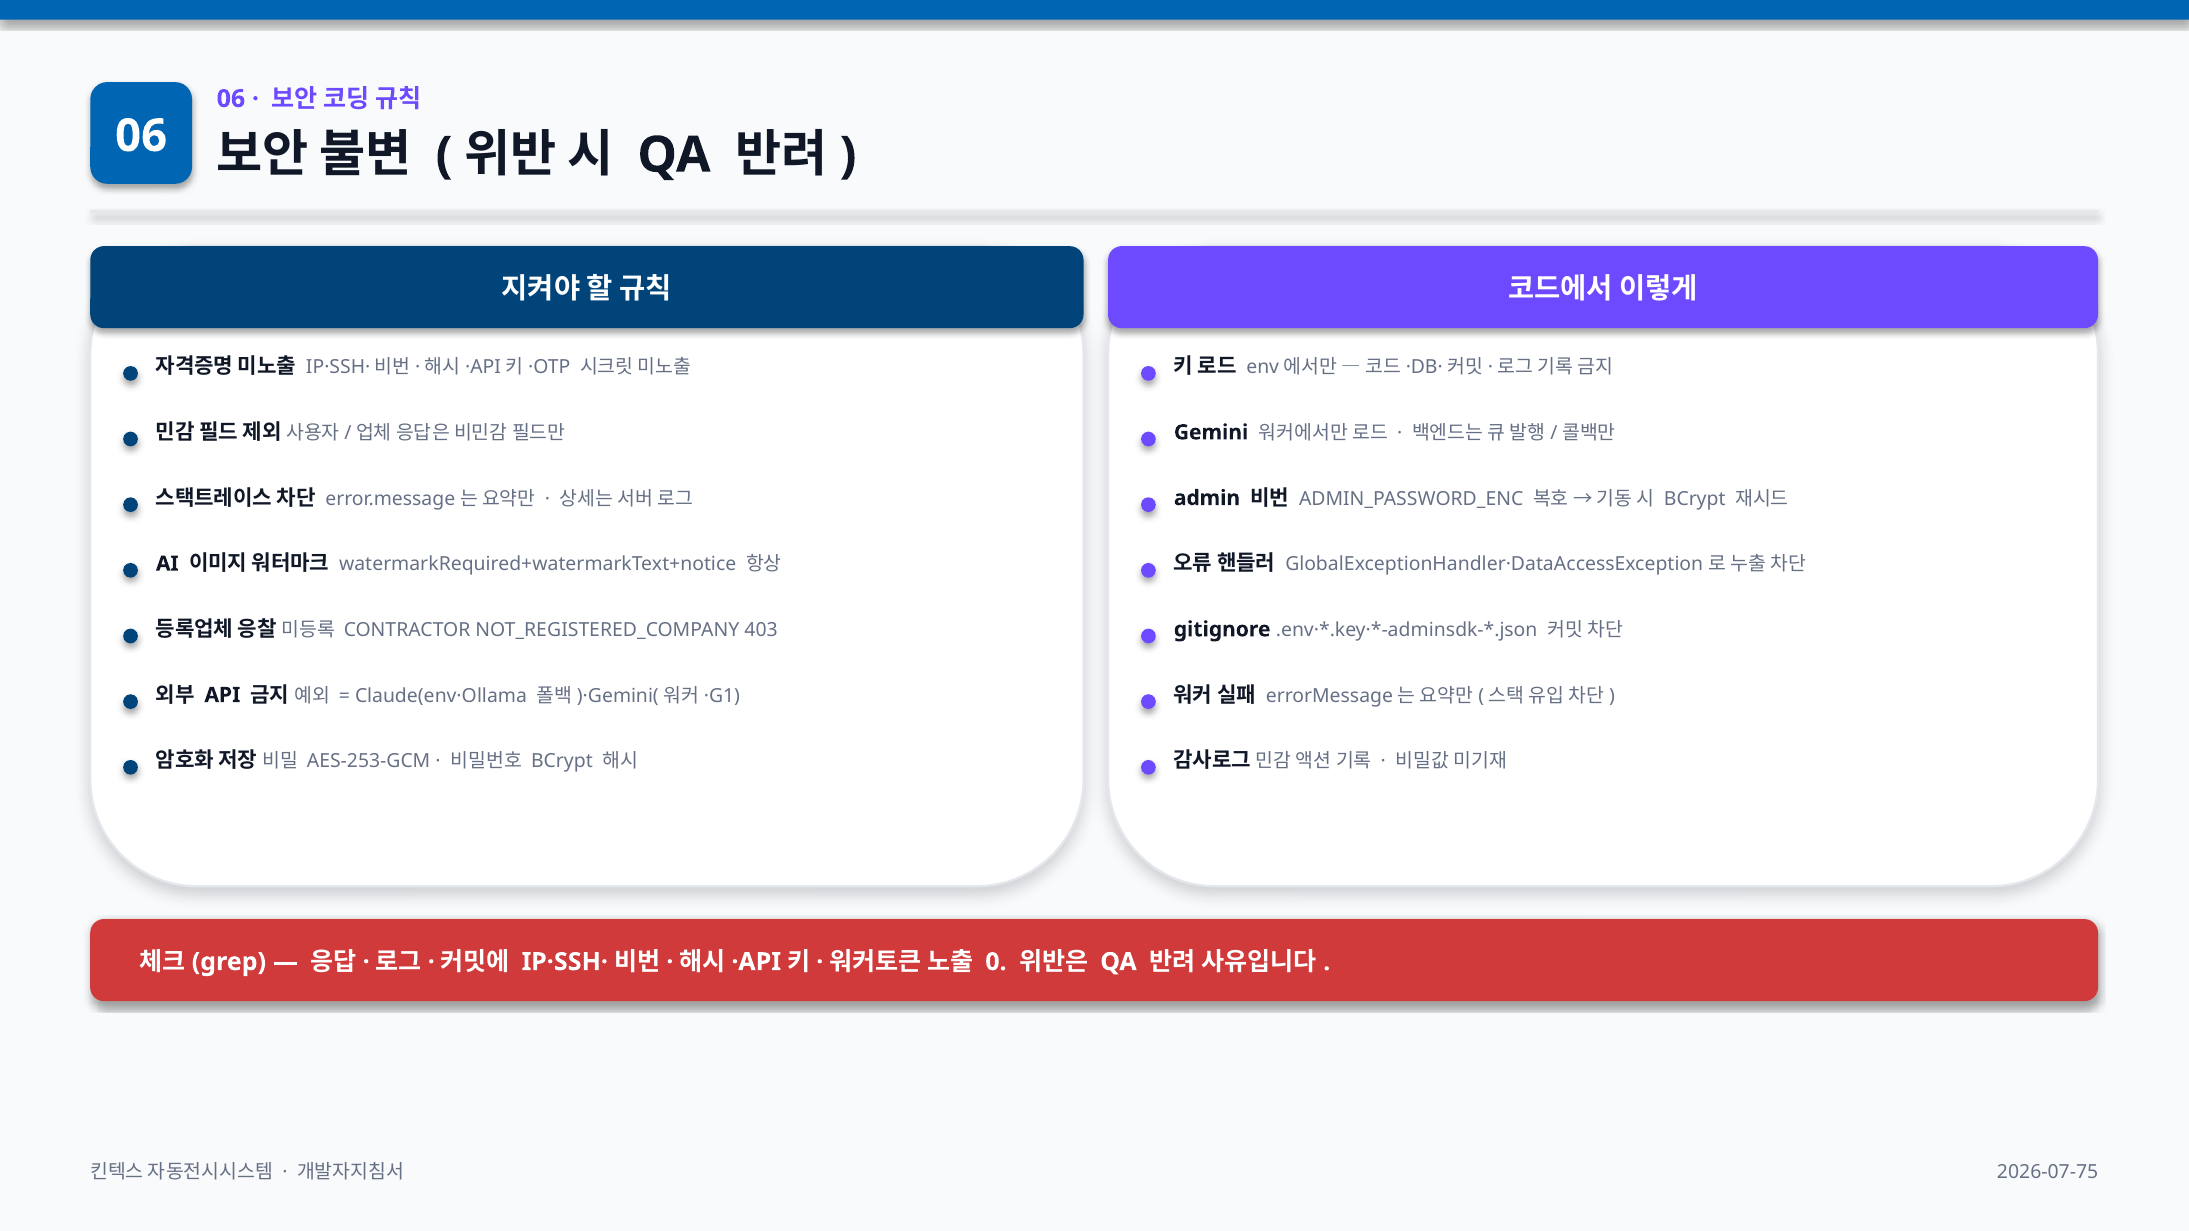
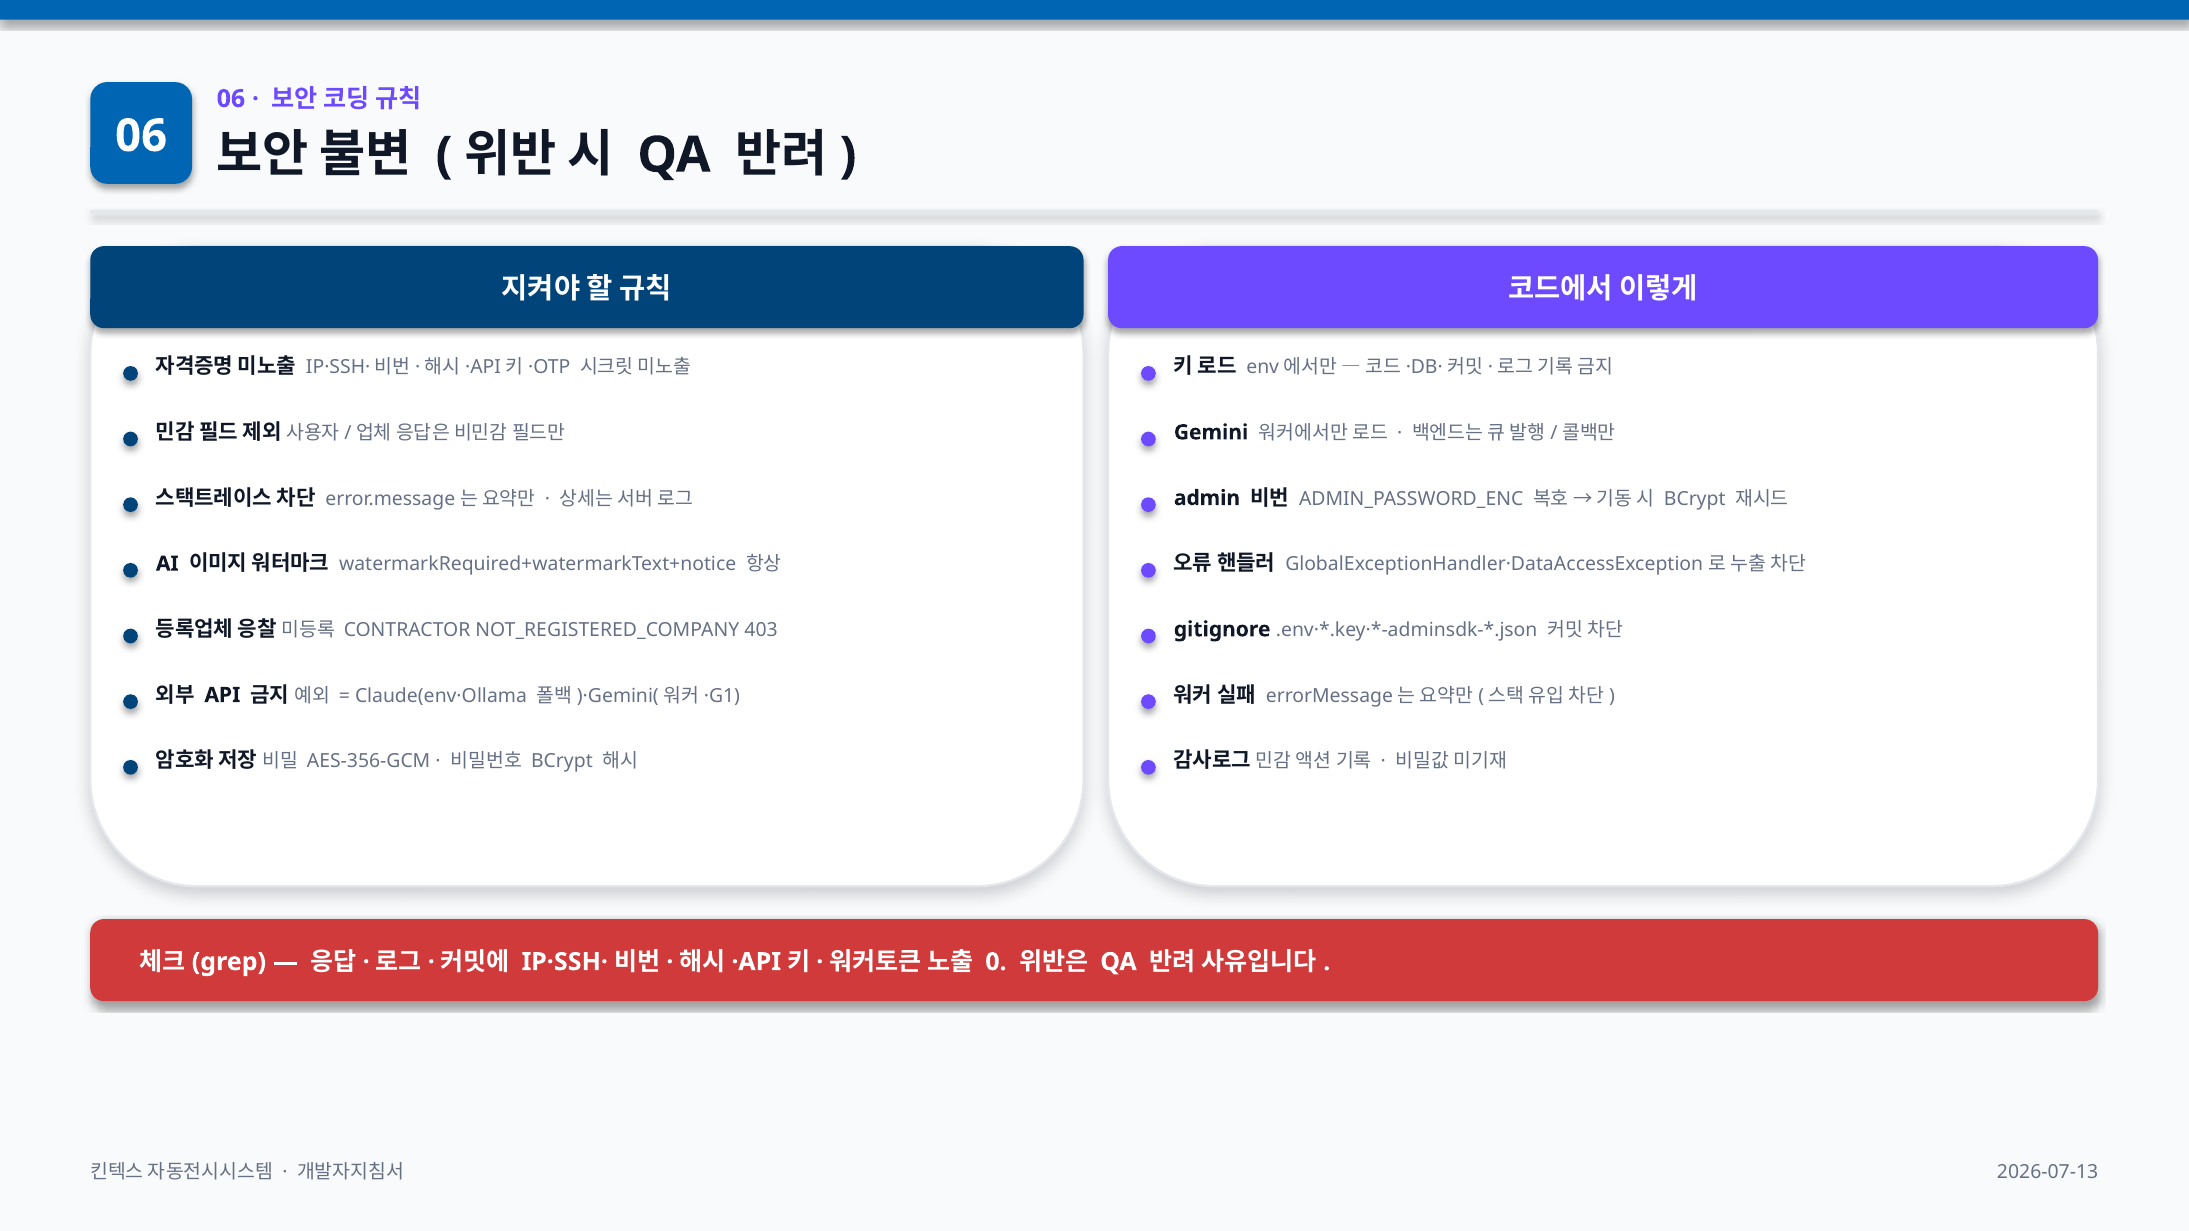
AES-253-GCM: AES-253-GCM -> AES-356-GCM (369, 761)
2026-07-75: 2026-07-75 -> 2026-07-13 (2048, 1172)
